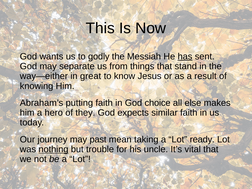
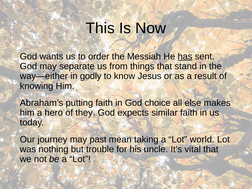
godly: godly -> order (99, 56)
great: great -> godly (91, 76)
ready: ready -> world (202, 139)
nothing underline: present -> none (53, 149)
